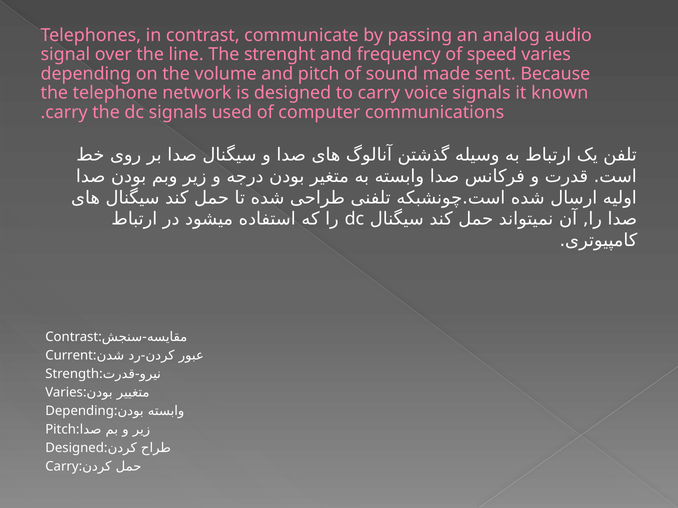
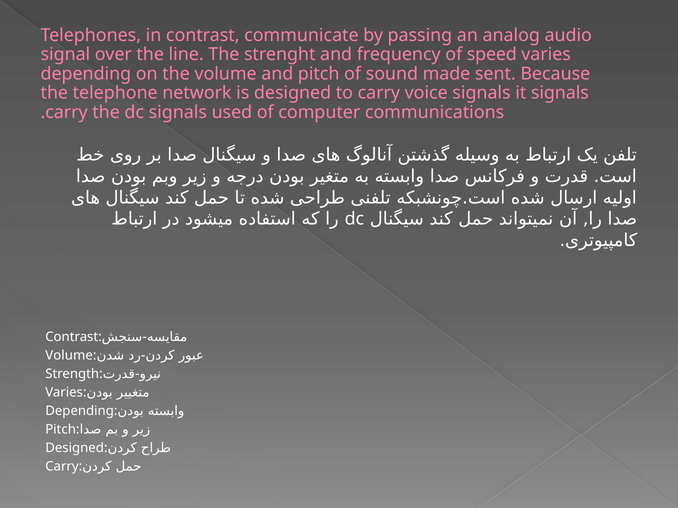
it known: known -> signals (560, 93)
Current: Current -> Volume (71, 356)
